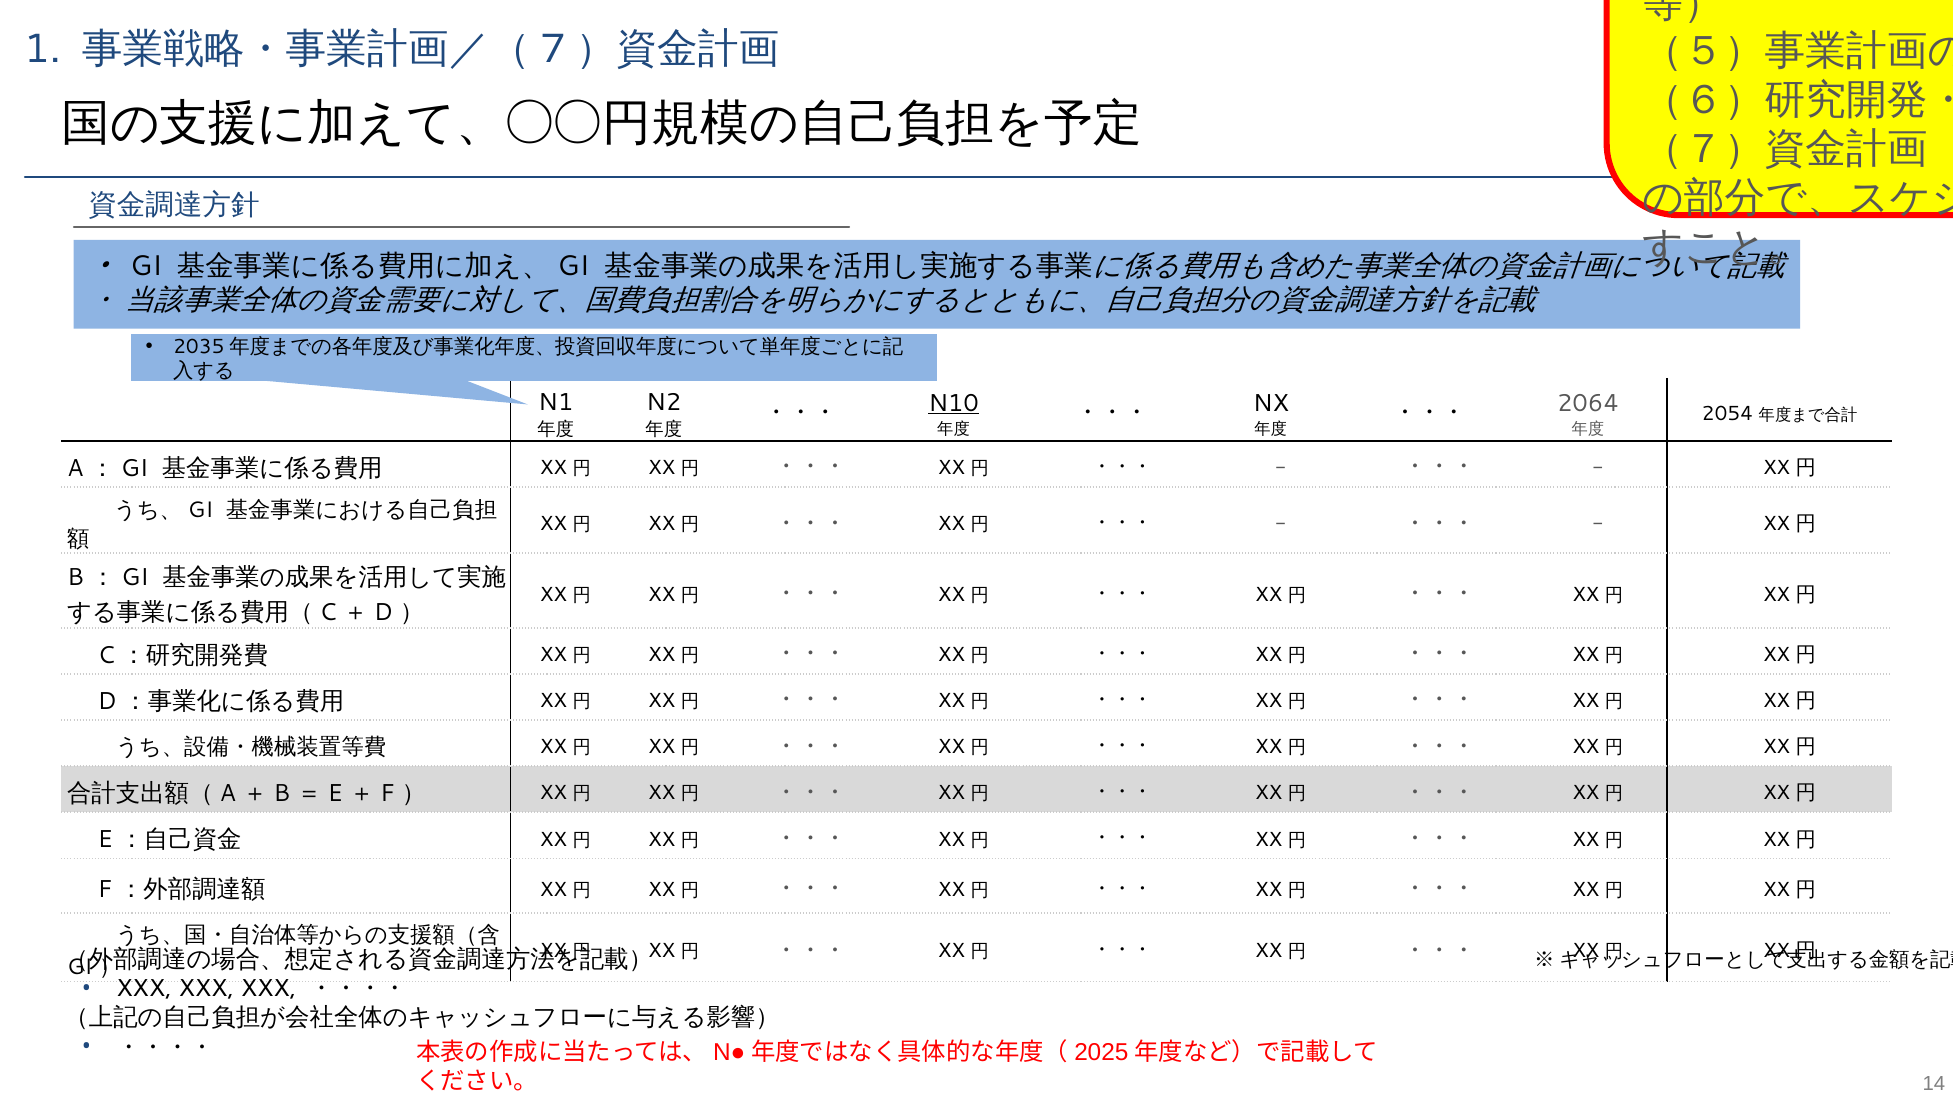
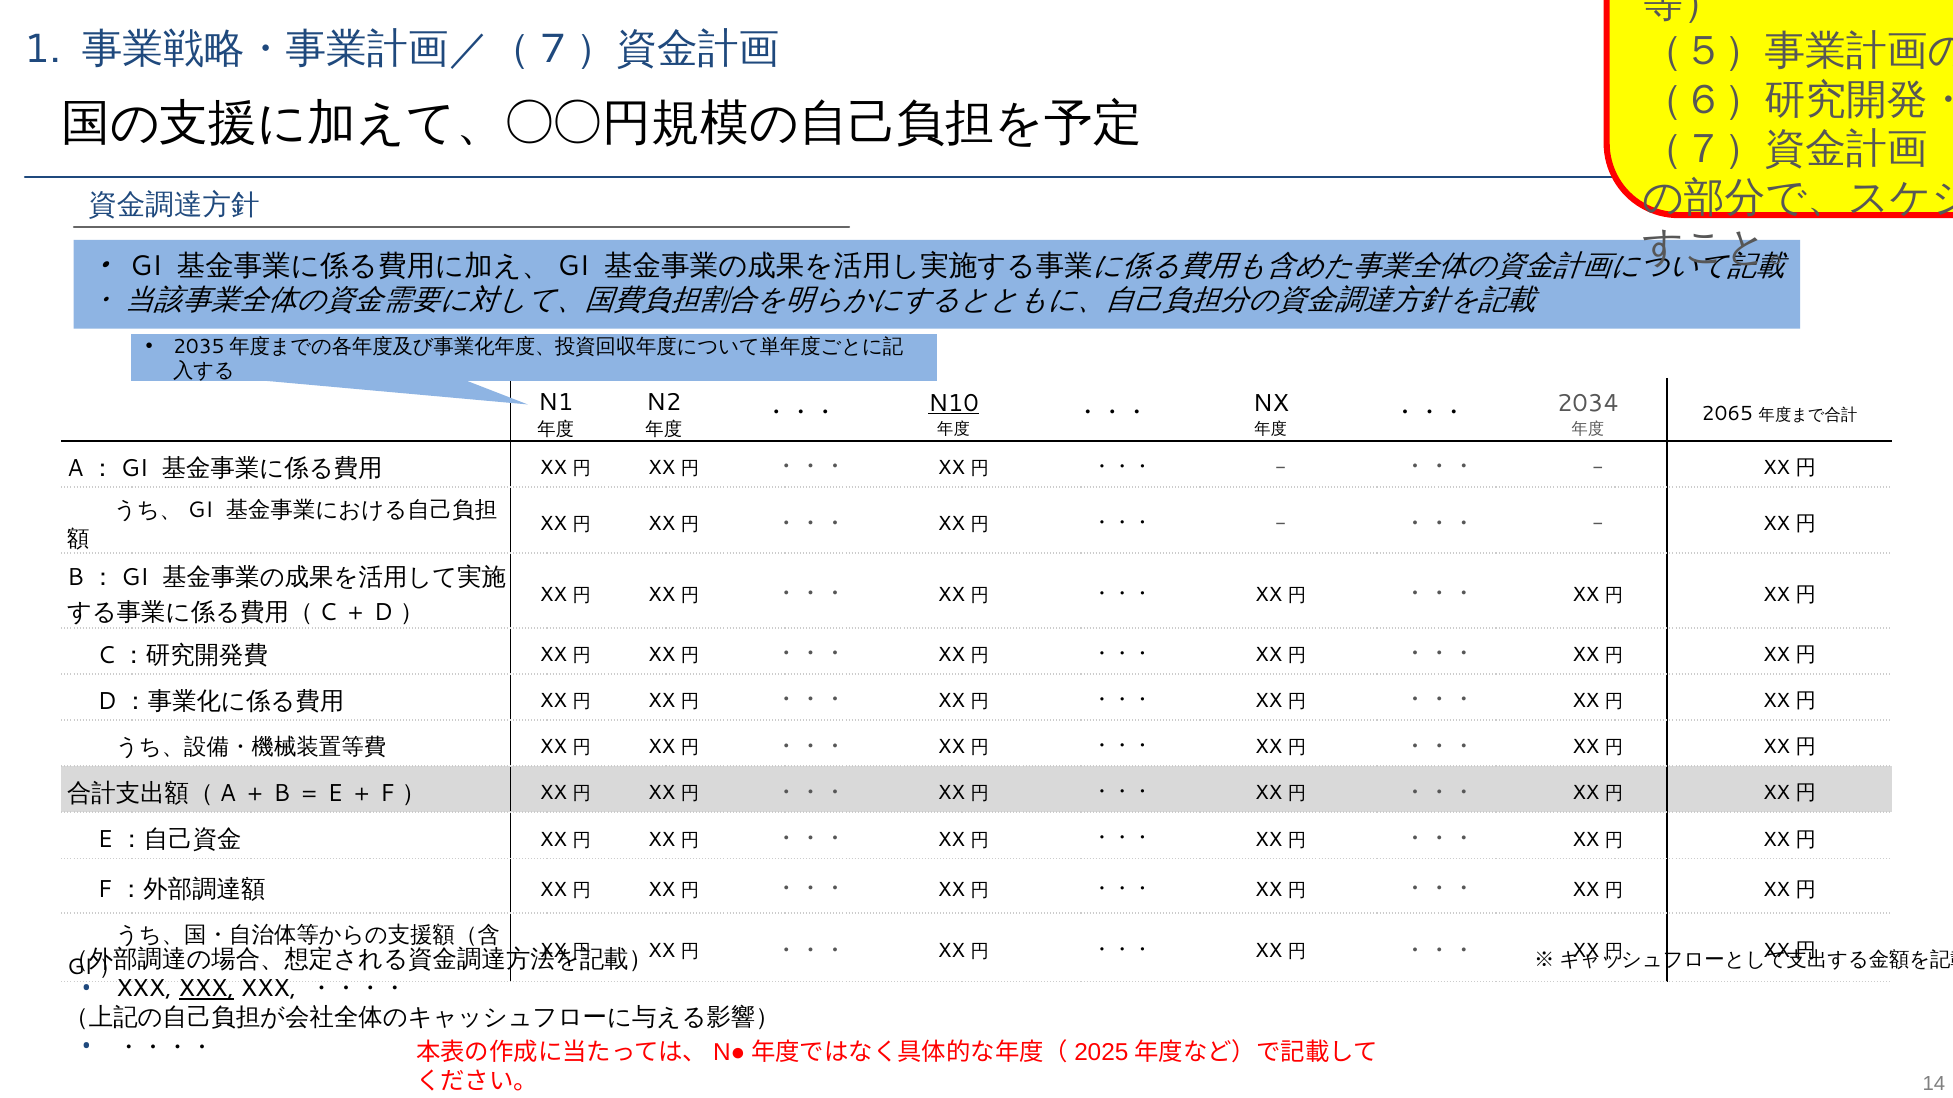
2064: 2064 -> 2034 (1588, 403)
2054: 2054 -> 2065 (1727, 414)
XXX underline: none -> present (206, 989)
